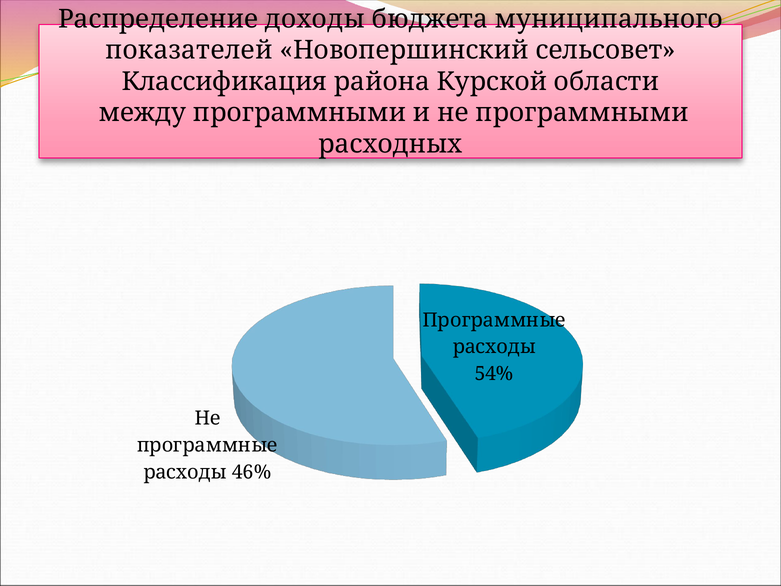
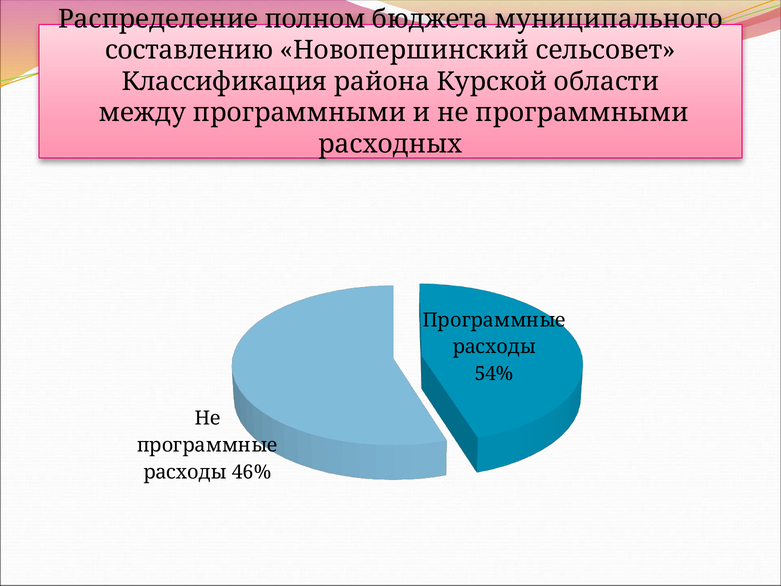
доходы: доходы -> полном (315, 19)
показателей: показателей -> составлению (189, 50)
